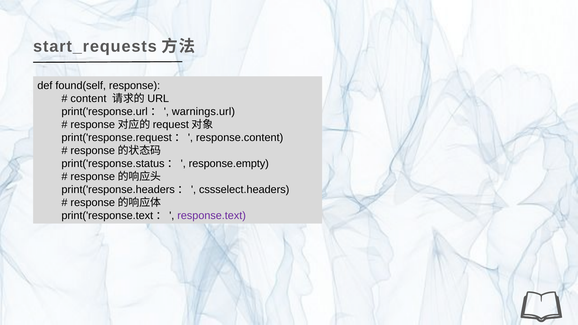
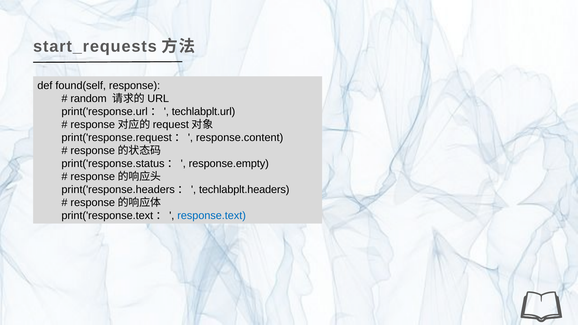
content: content -> random (89, 99)
warnings.url: warnings.url -> techlabplt.url (204, 112)
cssselect.headers: cssselect.headers -> techlabplt.headers (244, 190)
response.text colour: purple -> blue (212, 216)
